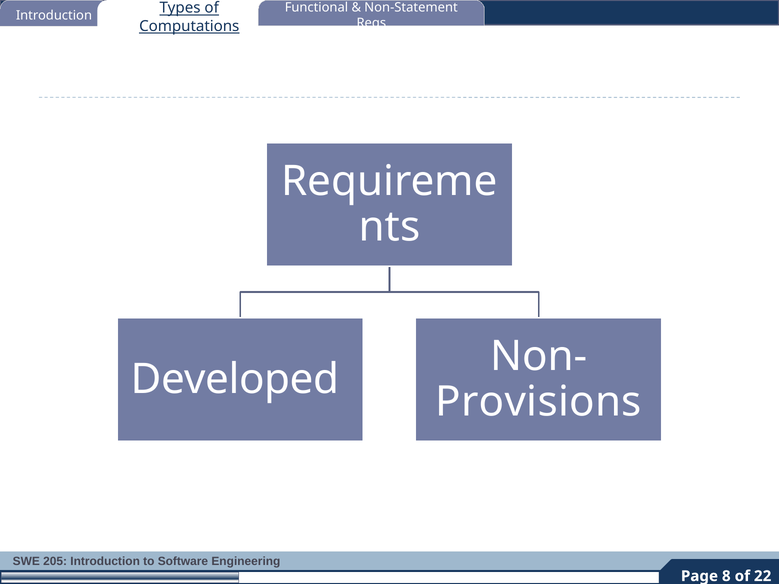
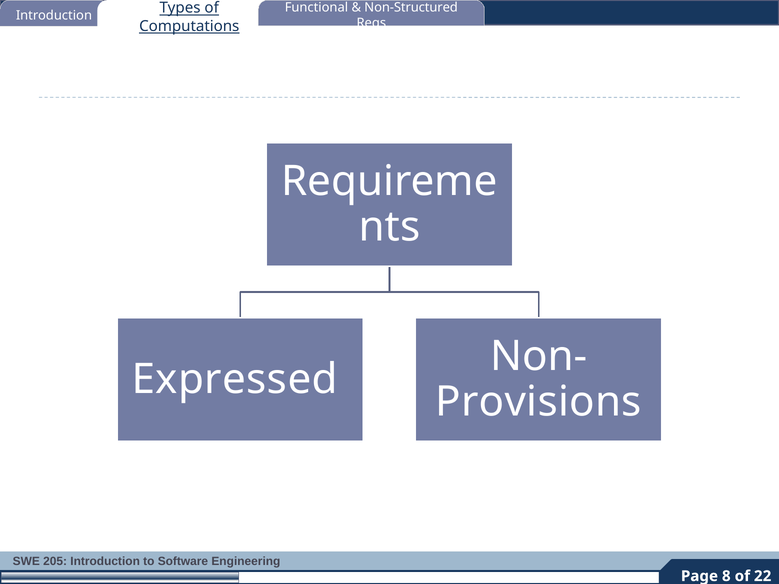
Non-Statement: Non-Statement -> Non-Structured (411, 7)
Developed: Developed -> Expressed (235, 379)
